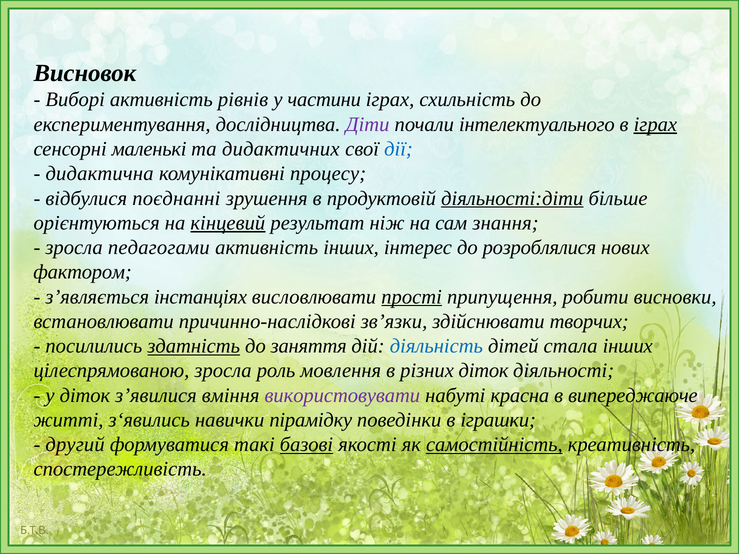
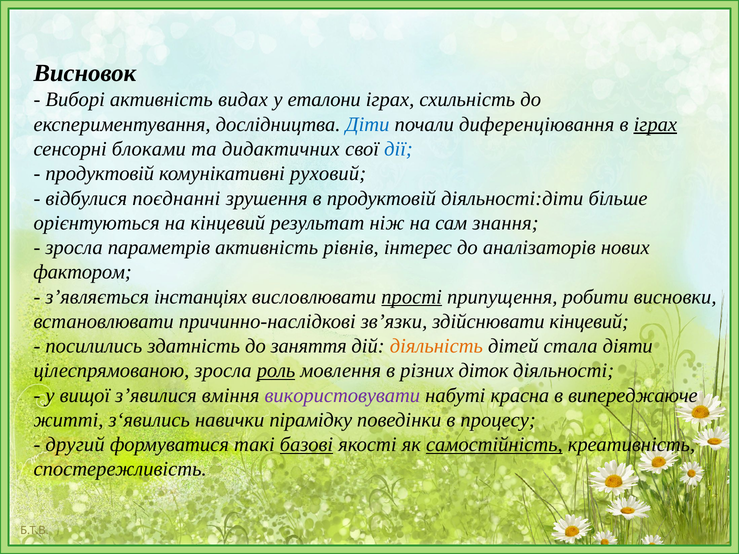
рівнів: рівнів -> видах (243, 100)
частини: частини -> еталони (324, 100)
Діти colour: purple -> blue (368, 124)
інтелектуального: інтелектуального -> диференціювання (537, 124)
маленькі: маленькі -> блоками (149, 149)
дидактична: дидактична -> продуктовій (100, 174)
процесу: процесу -> руховий (328, 174)
діяльності:діти underline: present -> none (512, 198)
кінцевий underline: present -> none (228, 223)
педагогами: педагогами -> параметрів (159, 248)
активність інших: інших -> рівнів (351, 248)
розроблялися: розроблялися -> аналізаторів (539, 248)
здійснювати творчих: творчих -> кінцевий (589, 322)
здатність underline: present -> none (194, 346)
діяльність colour: blue -> orange (436, 346)
стала інших: інших -> діяти (628, 346)
роль underline: none -> present (276, 371)
у діток: діток -> вищої (85, 395)
іграшки: іграшки -> процесу (498, 420)
